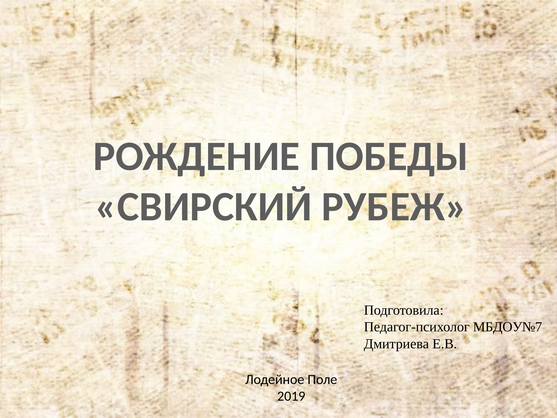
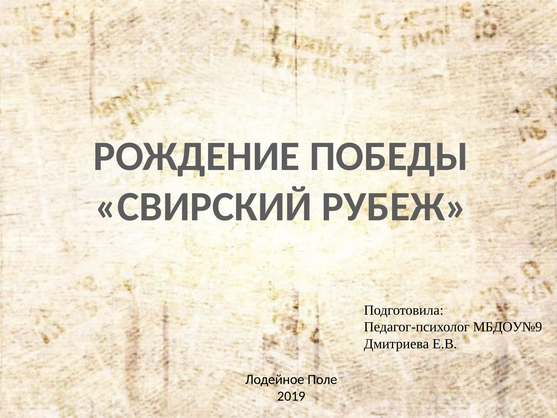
МБДОУ№7: МБДОУ№7 -> МБДОУ№9 (508, 327)
